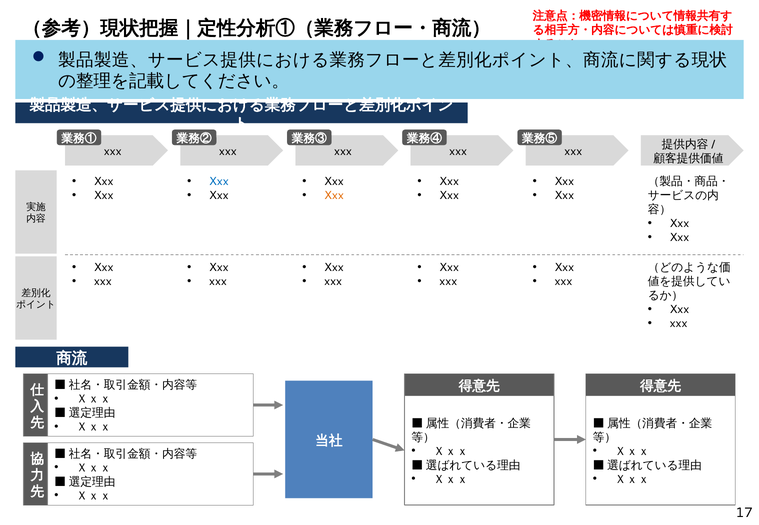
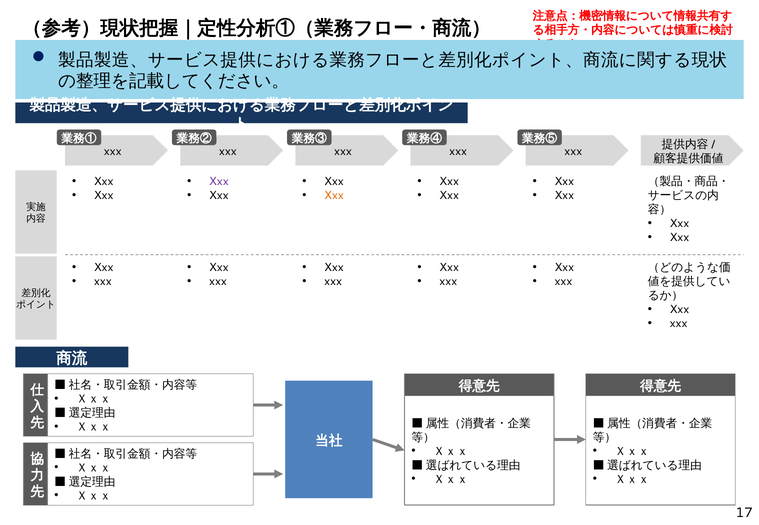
Xxx colour: blue -> purple (219, 182)
